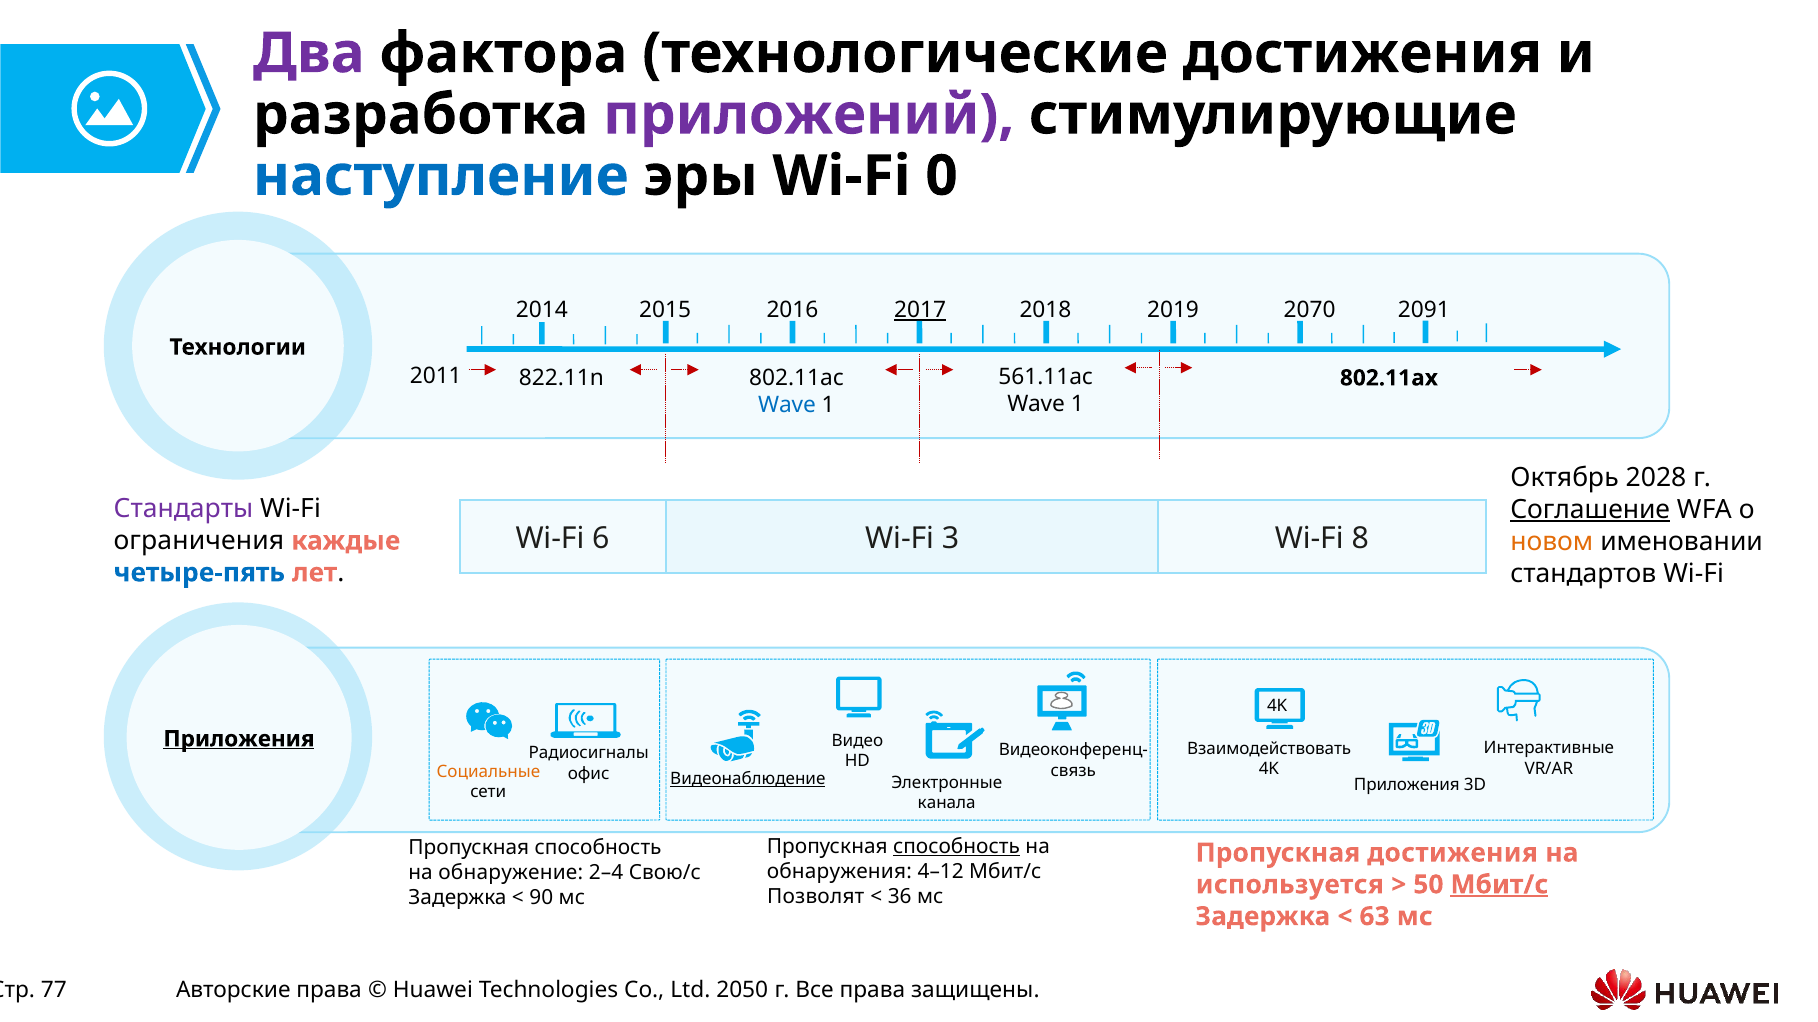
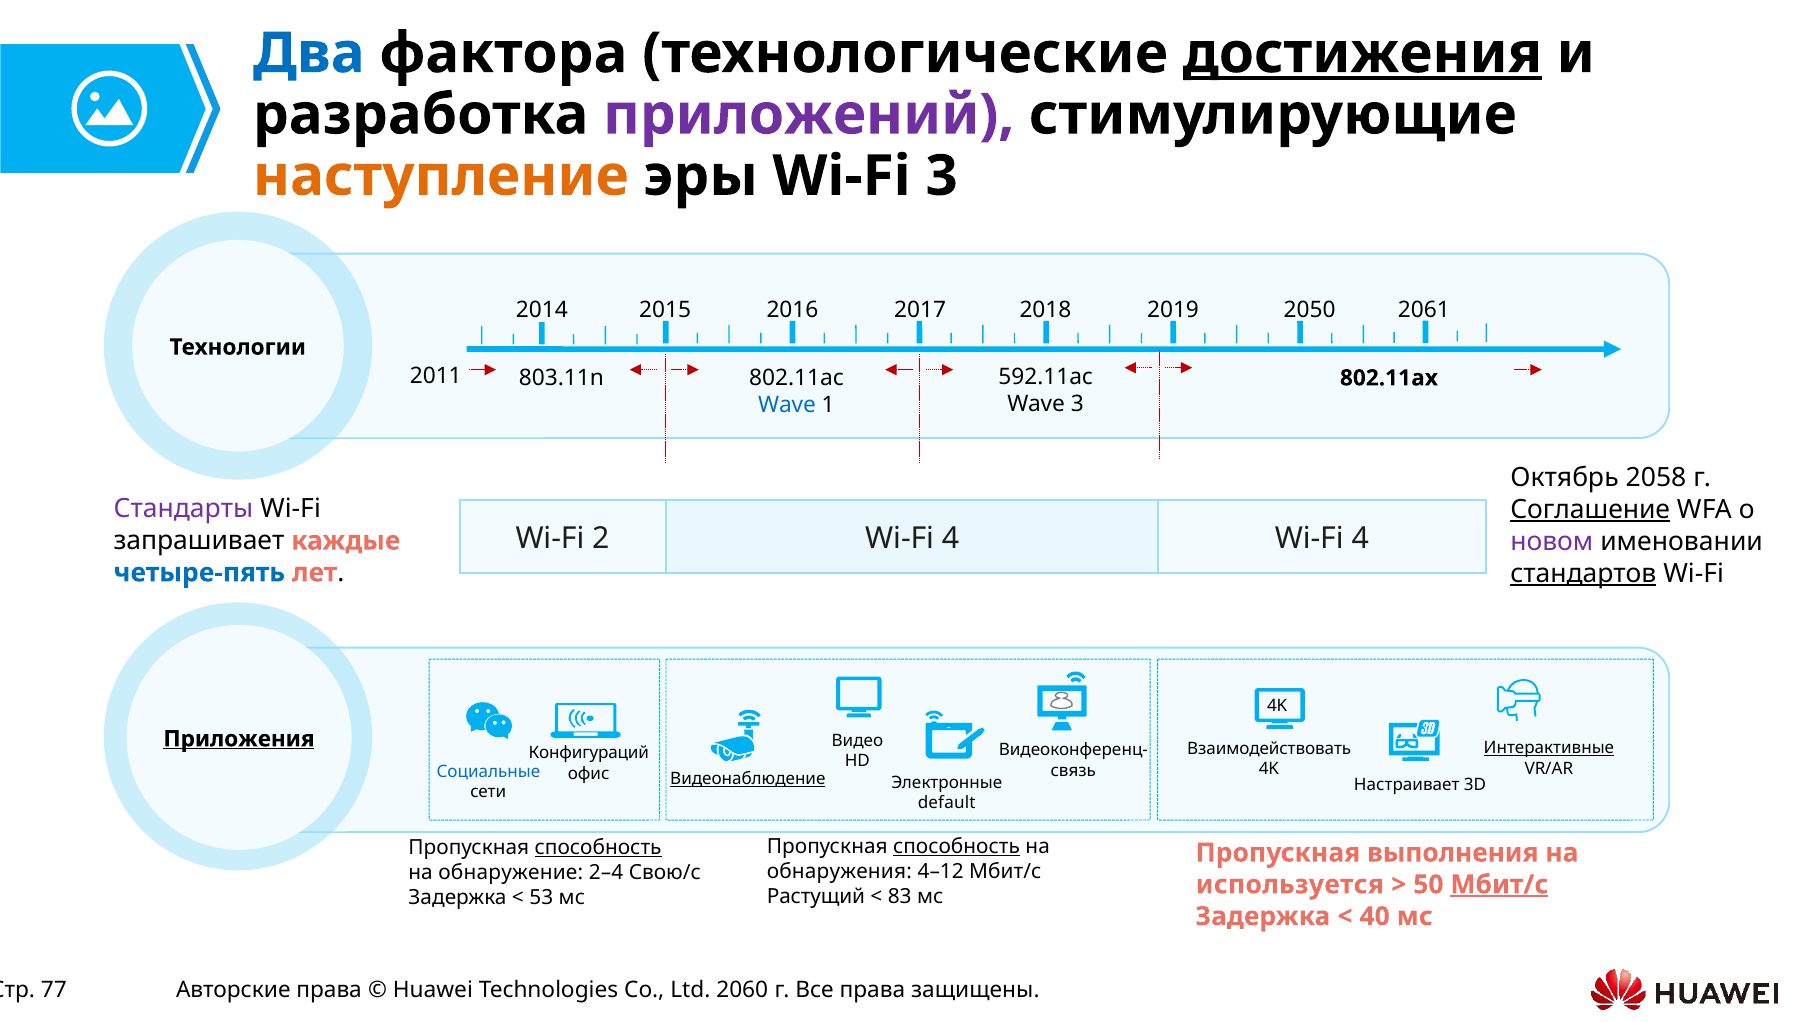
Два colour: purple -> blue (309, 54)
достижения underline: none -> present (1362, 54)
наступление colour: blue -> orange (441, 176)
Wi-Fi 0: 0 -> 3 (942, 176)
2017 underline: present -> none (920, 310)
2070: 2070 -> 2050 (1310, 310)
2091: 2091 -> 2061 (1424, 310)
561.11ac: 561.11ac -> 592.11ac (1046, 377)
822.11n: 822.11n -> 803.11n (561, 378)
1: 1 -> 3 (1077, 405)
2028: 2028 -> 2058 (1656, 478)
6: 6 -> 2 (601, 539)
3: 3 -> 4 (950, 539)
8: 8 -> 4 (1360, 539)
ограничения: ограничения -> запрашивает (199, 541)
новом colour: orange -> purple (1552, 542)
стандартов underline: none -> present (1583, 574)
Интерактивные underline: none -> present (1549, 748)
Радиосигналы: Радиосигналы -> Конфигураций (589, 754)
Социальные colour: orange -> blue (488, 772)
Приложения: Приложения -> Настраивает (1407, 785)
канала: канала -> default (947, 804)
способность underline: none -> present (598, 848)
Пропускная достижения: достижения -> выполнения (1453, 853)
Позволят: Позволят -> Растущий (816, 897)
36: 36 -> 83 (900, 897)
90: 90 -> 53 (541, 898)
63: 63 -> 40 (1375, 917)
2050: 2050 -> 2060 (742, 990)
